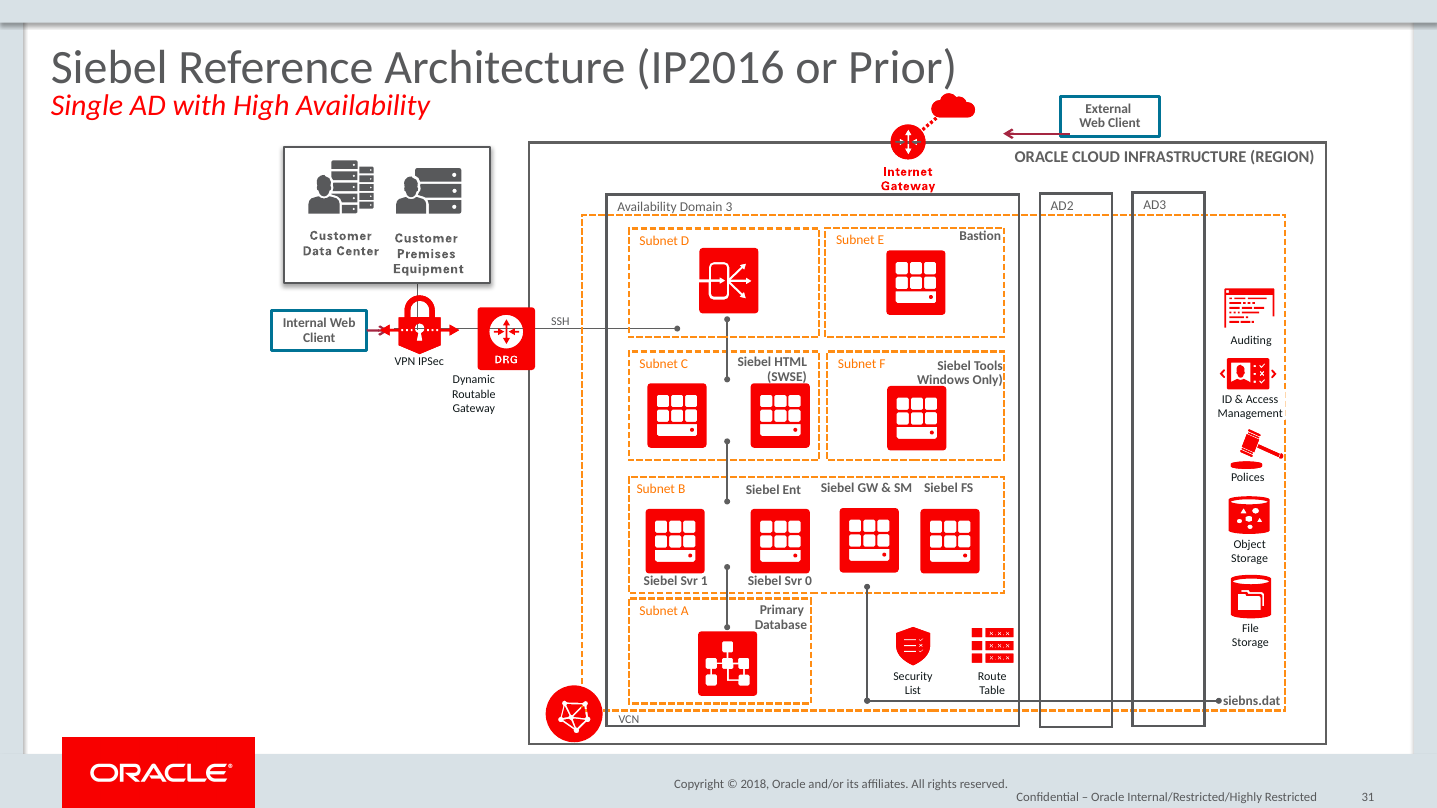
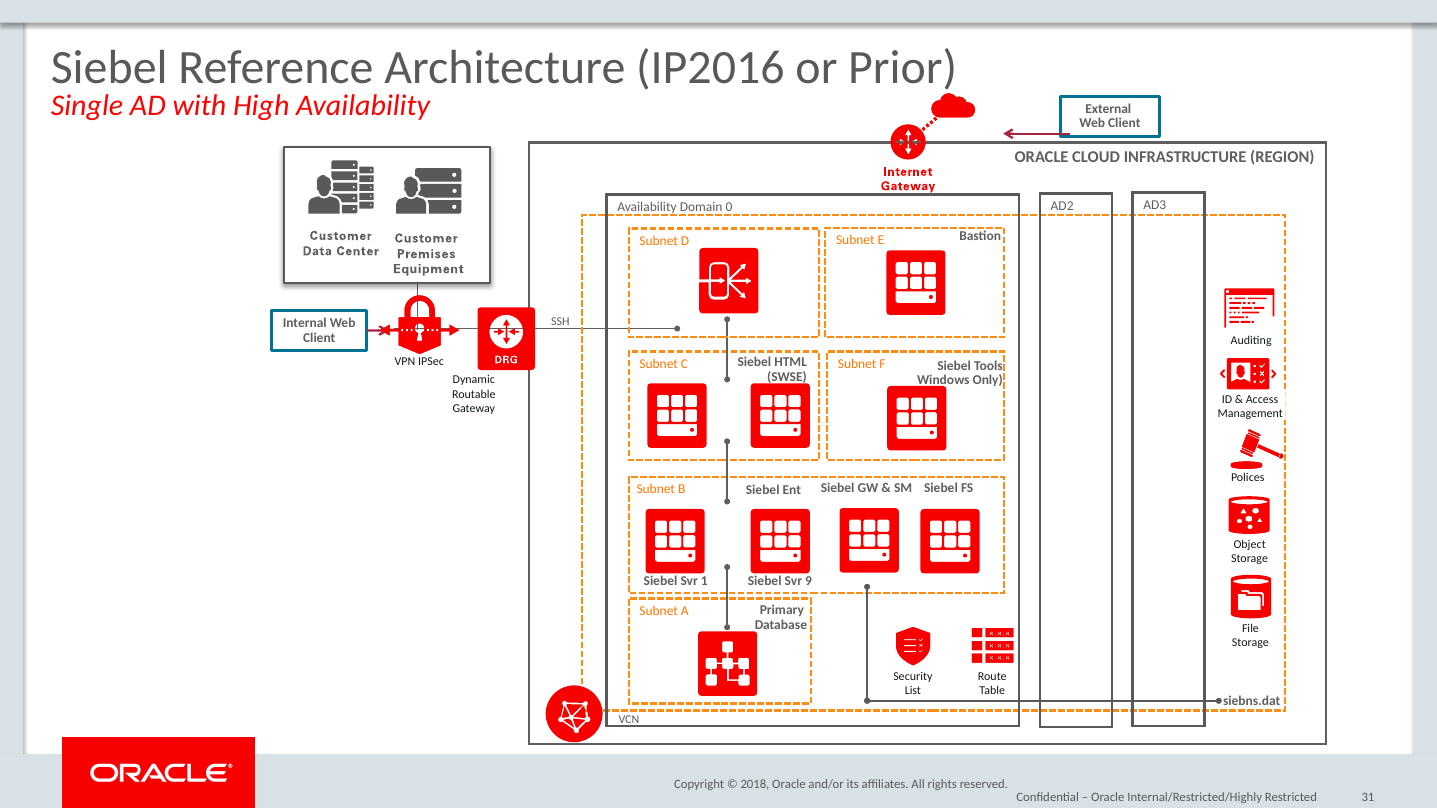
3: 3 -> 0 (729, 207)
0: 0 -> 9 (808, 582)
